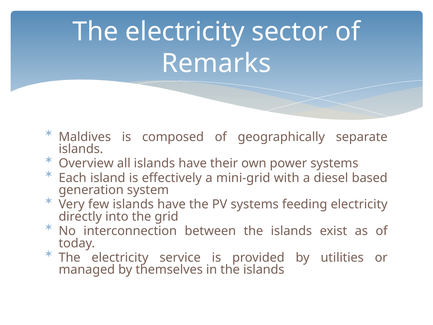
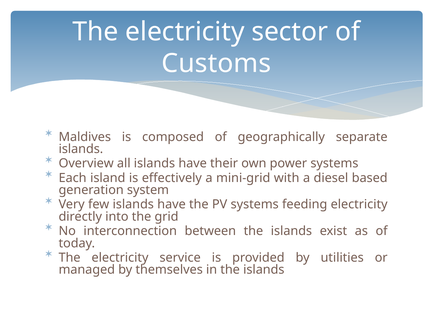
Remarks: Remarks -> Customs (216, 63)
